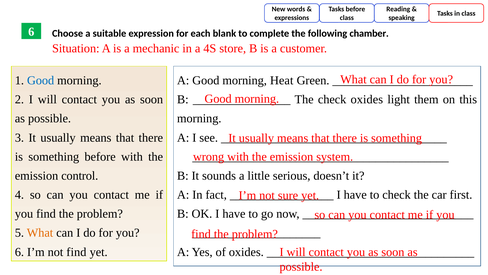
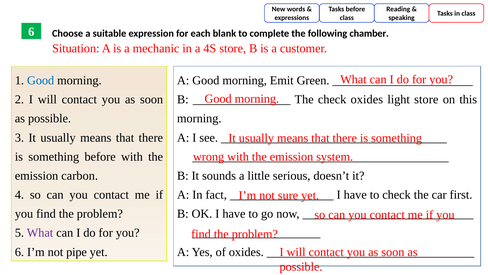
Heat: Heat -> Emit (282, 80)
light them: them -> store (426, 99)
control: control -> carbon (80, 175)
What colour: orange -> purple (40, 233)
not find: find -> pipe (77, 252)
